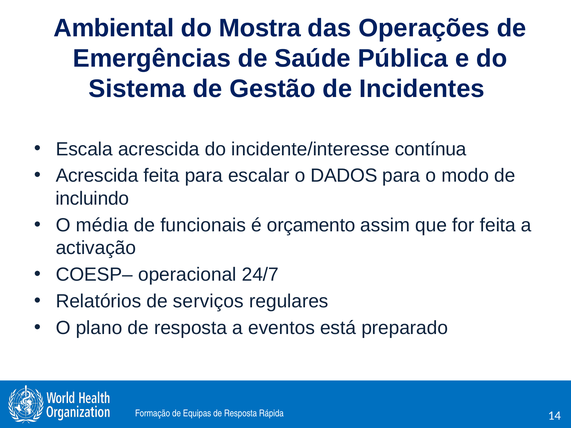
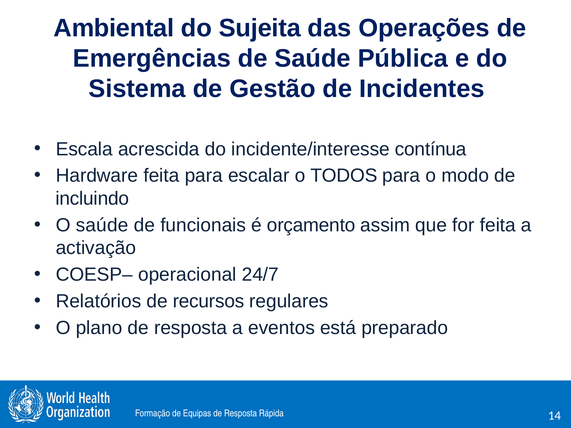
Mostra: Mostra -> Sujeita (260, 28)
Acrescida: Acrescida -> Hardware (97, 176)
DADOS: DADOS -> TODOS (344, 176)
O média: média -> saúde (102, 225)
serviços: serviços -> recursos (209, 301)
